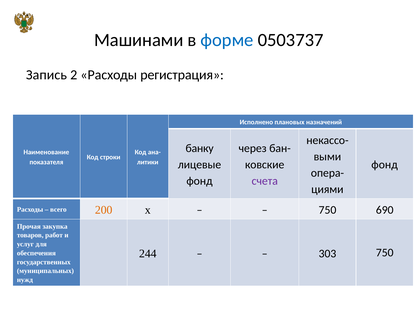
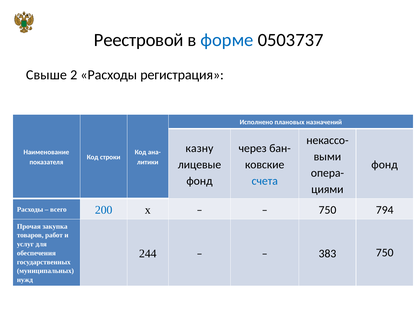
Машинами: Машинами -> Реестровой (139, 40)
Запись: Запись -> Свыше (46, 75)
банку: банку -> казну (199, 148)
счета colour: purple -> blue (265, 181)
200 colour: orange -> blue (104, 210)
690: 690 -> 794 (385, 210)
303: 303 -> 383 (327, 253)
